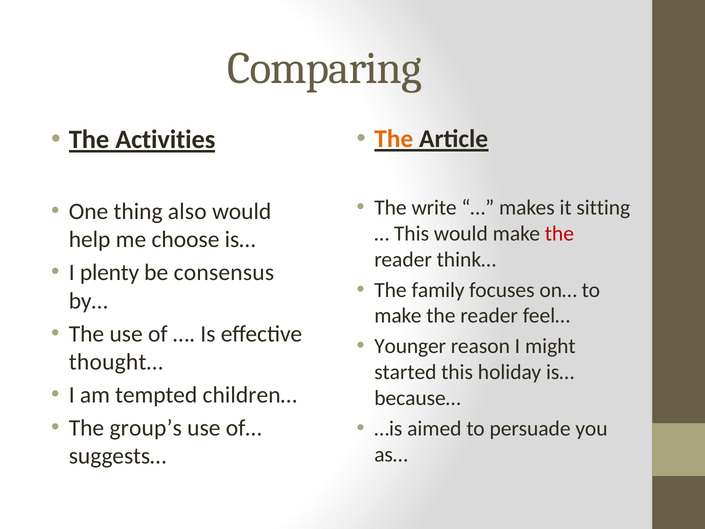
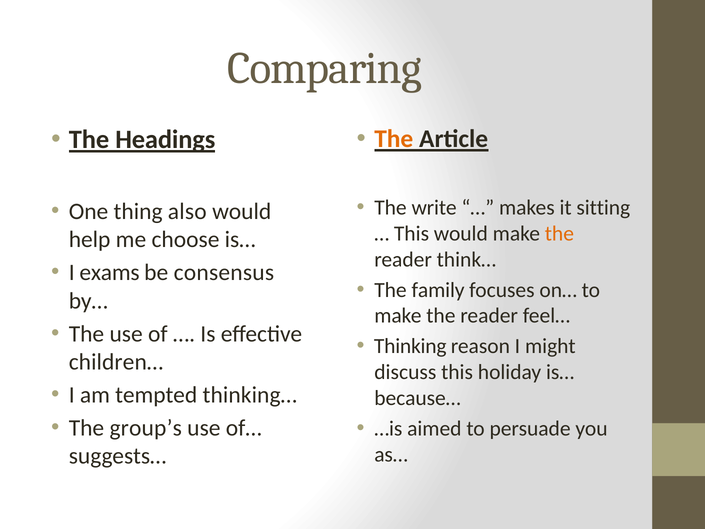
Activities: Activities -> Headings (165, 140)
the colour: red -> orange (559, 233)
plenty: plenty -> exams (110, 272)
Younger: Younger -> Thinking (410, 346)
thought…: thought… -> children… (116, 362)
started: started -> discuss (405, 372)
children…: children… -> thinking… (250, 395)
